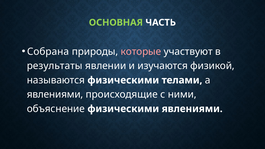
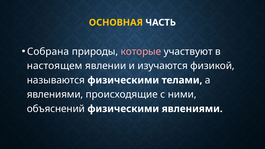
ОСНОВНАЯ colour: light green -> yellow (116, 23)
результаты: результаты -> настоящем (55, 66)
объяснение: объяснение -> объяснений (56, 109)
